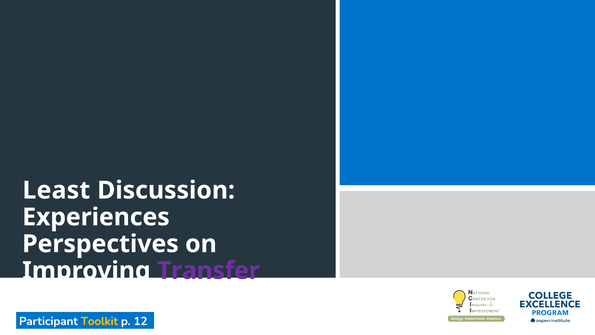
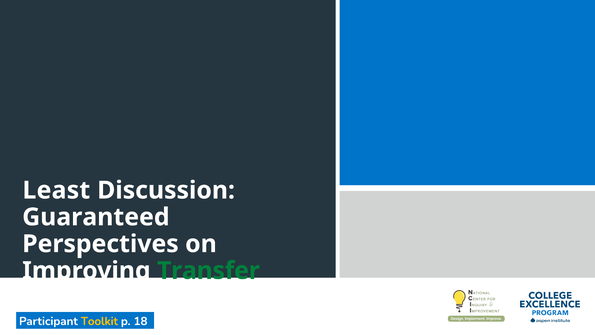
Experiences: Experiences -> Guaranteed (96, 217)
Transfer colour: purple -> green (208, 270)
12: 12 -> 18 (141, 321)
